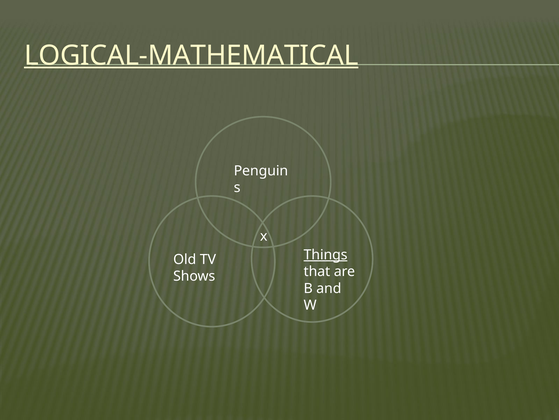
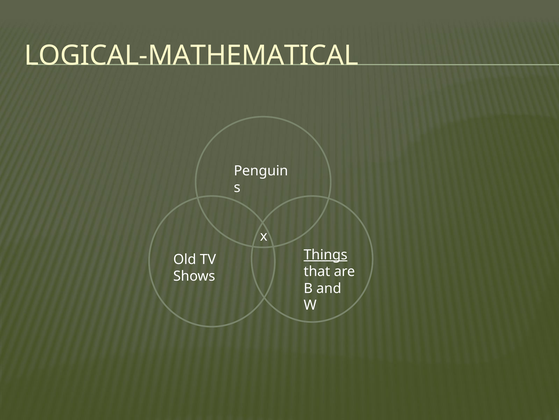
LOGICAL-MATHEMATICAL underline: present -> none (191, 56)
